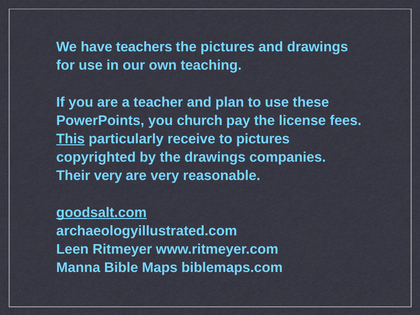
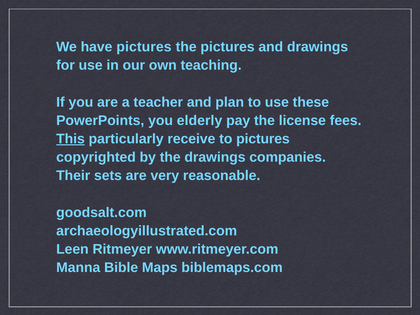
have teachers: teachers -> pictures (144, 47)
church: church -> elderly (200, 120)
Their very: very -> sets (108, 176)
goodsalt.com underline: present -> none (101, 212)
